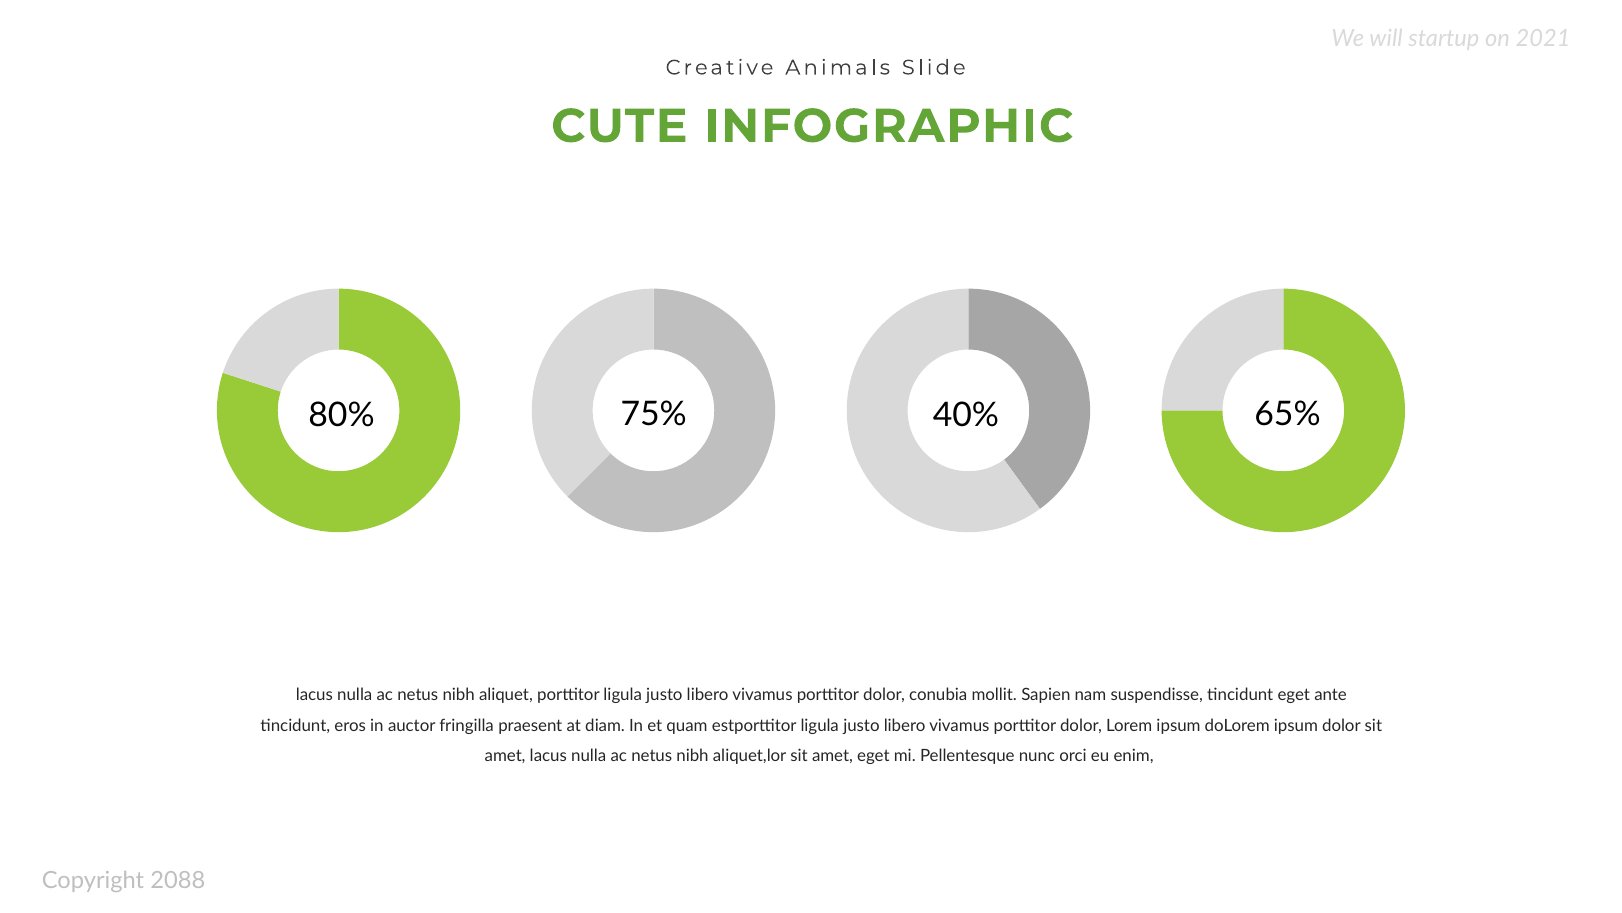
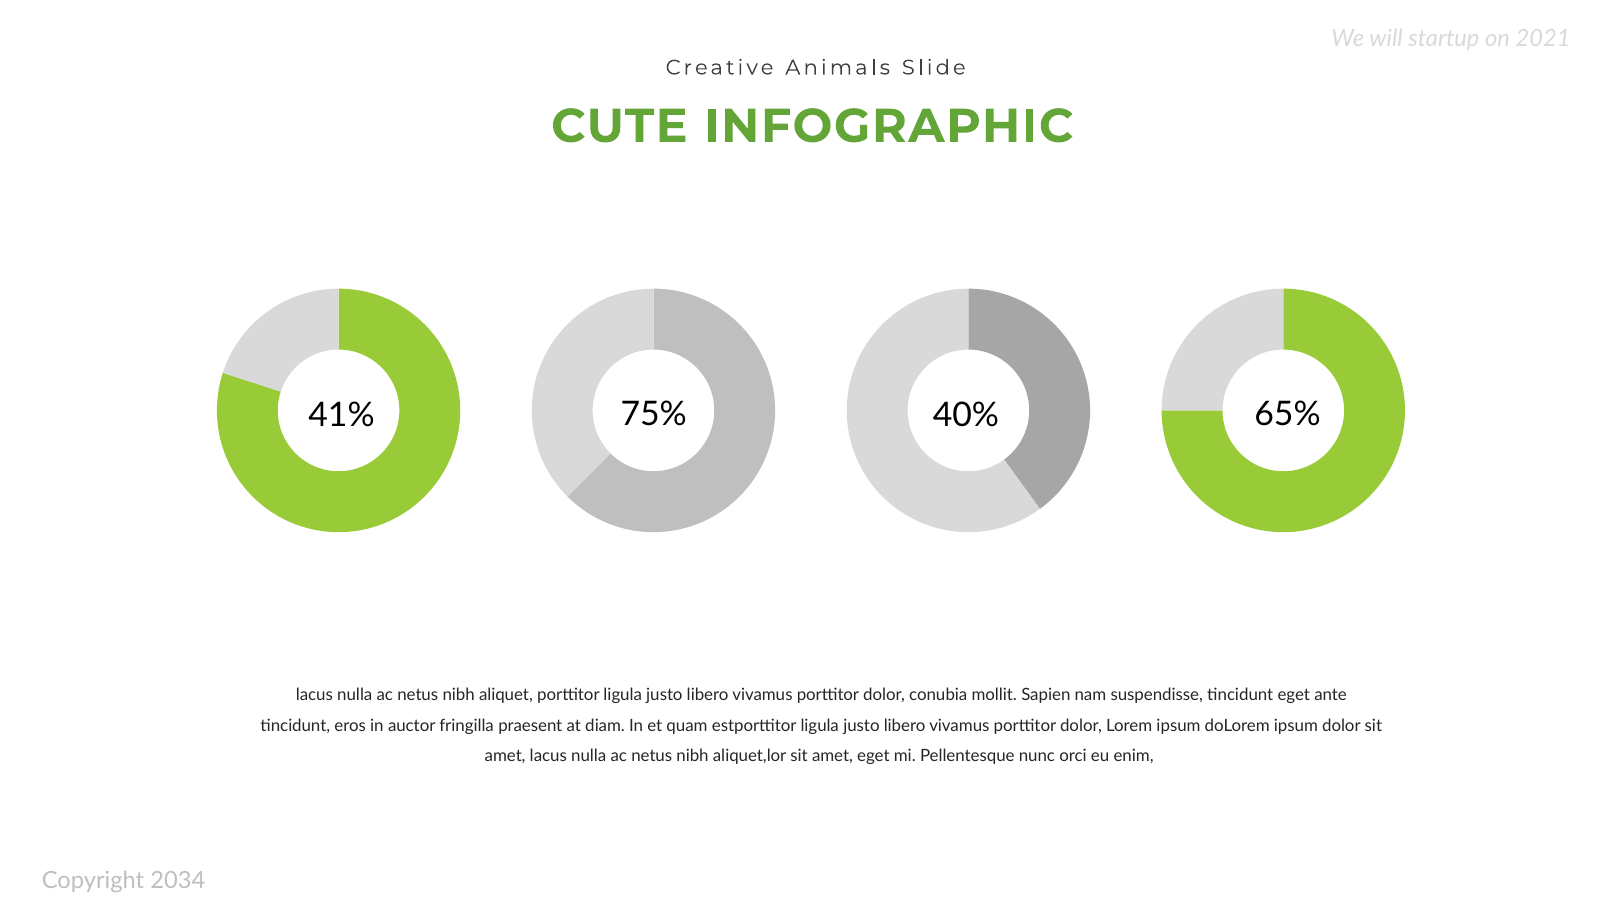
80%: 80% -> 41% (342, 415)
2088: 2088 -> 2034 (178, 880)
